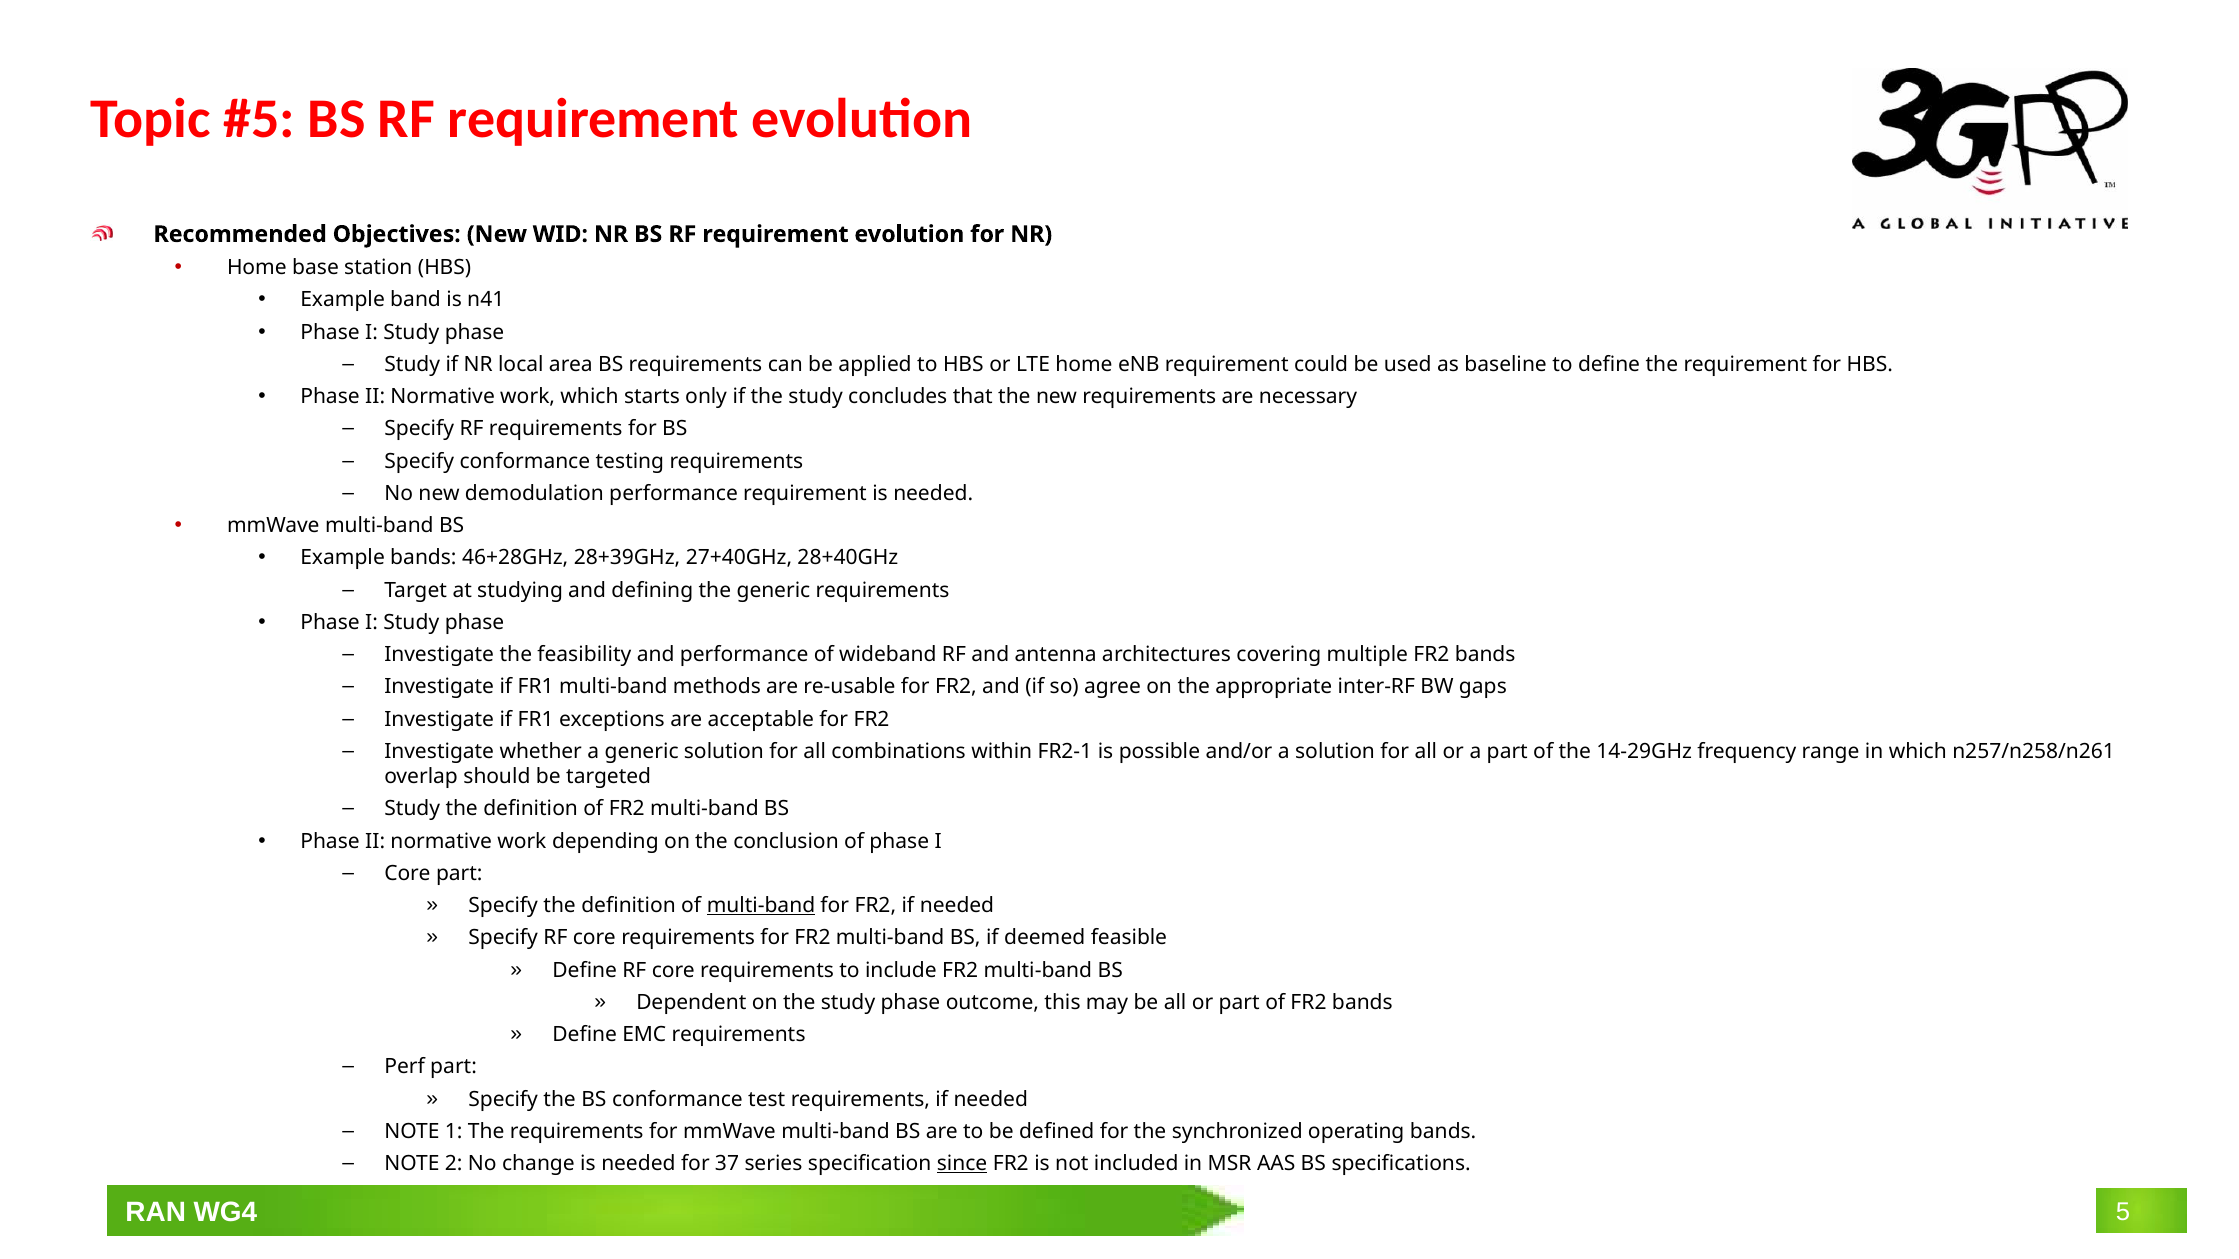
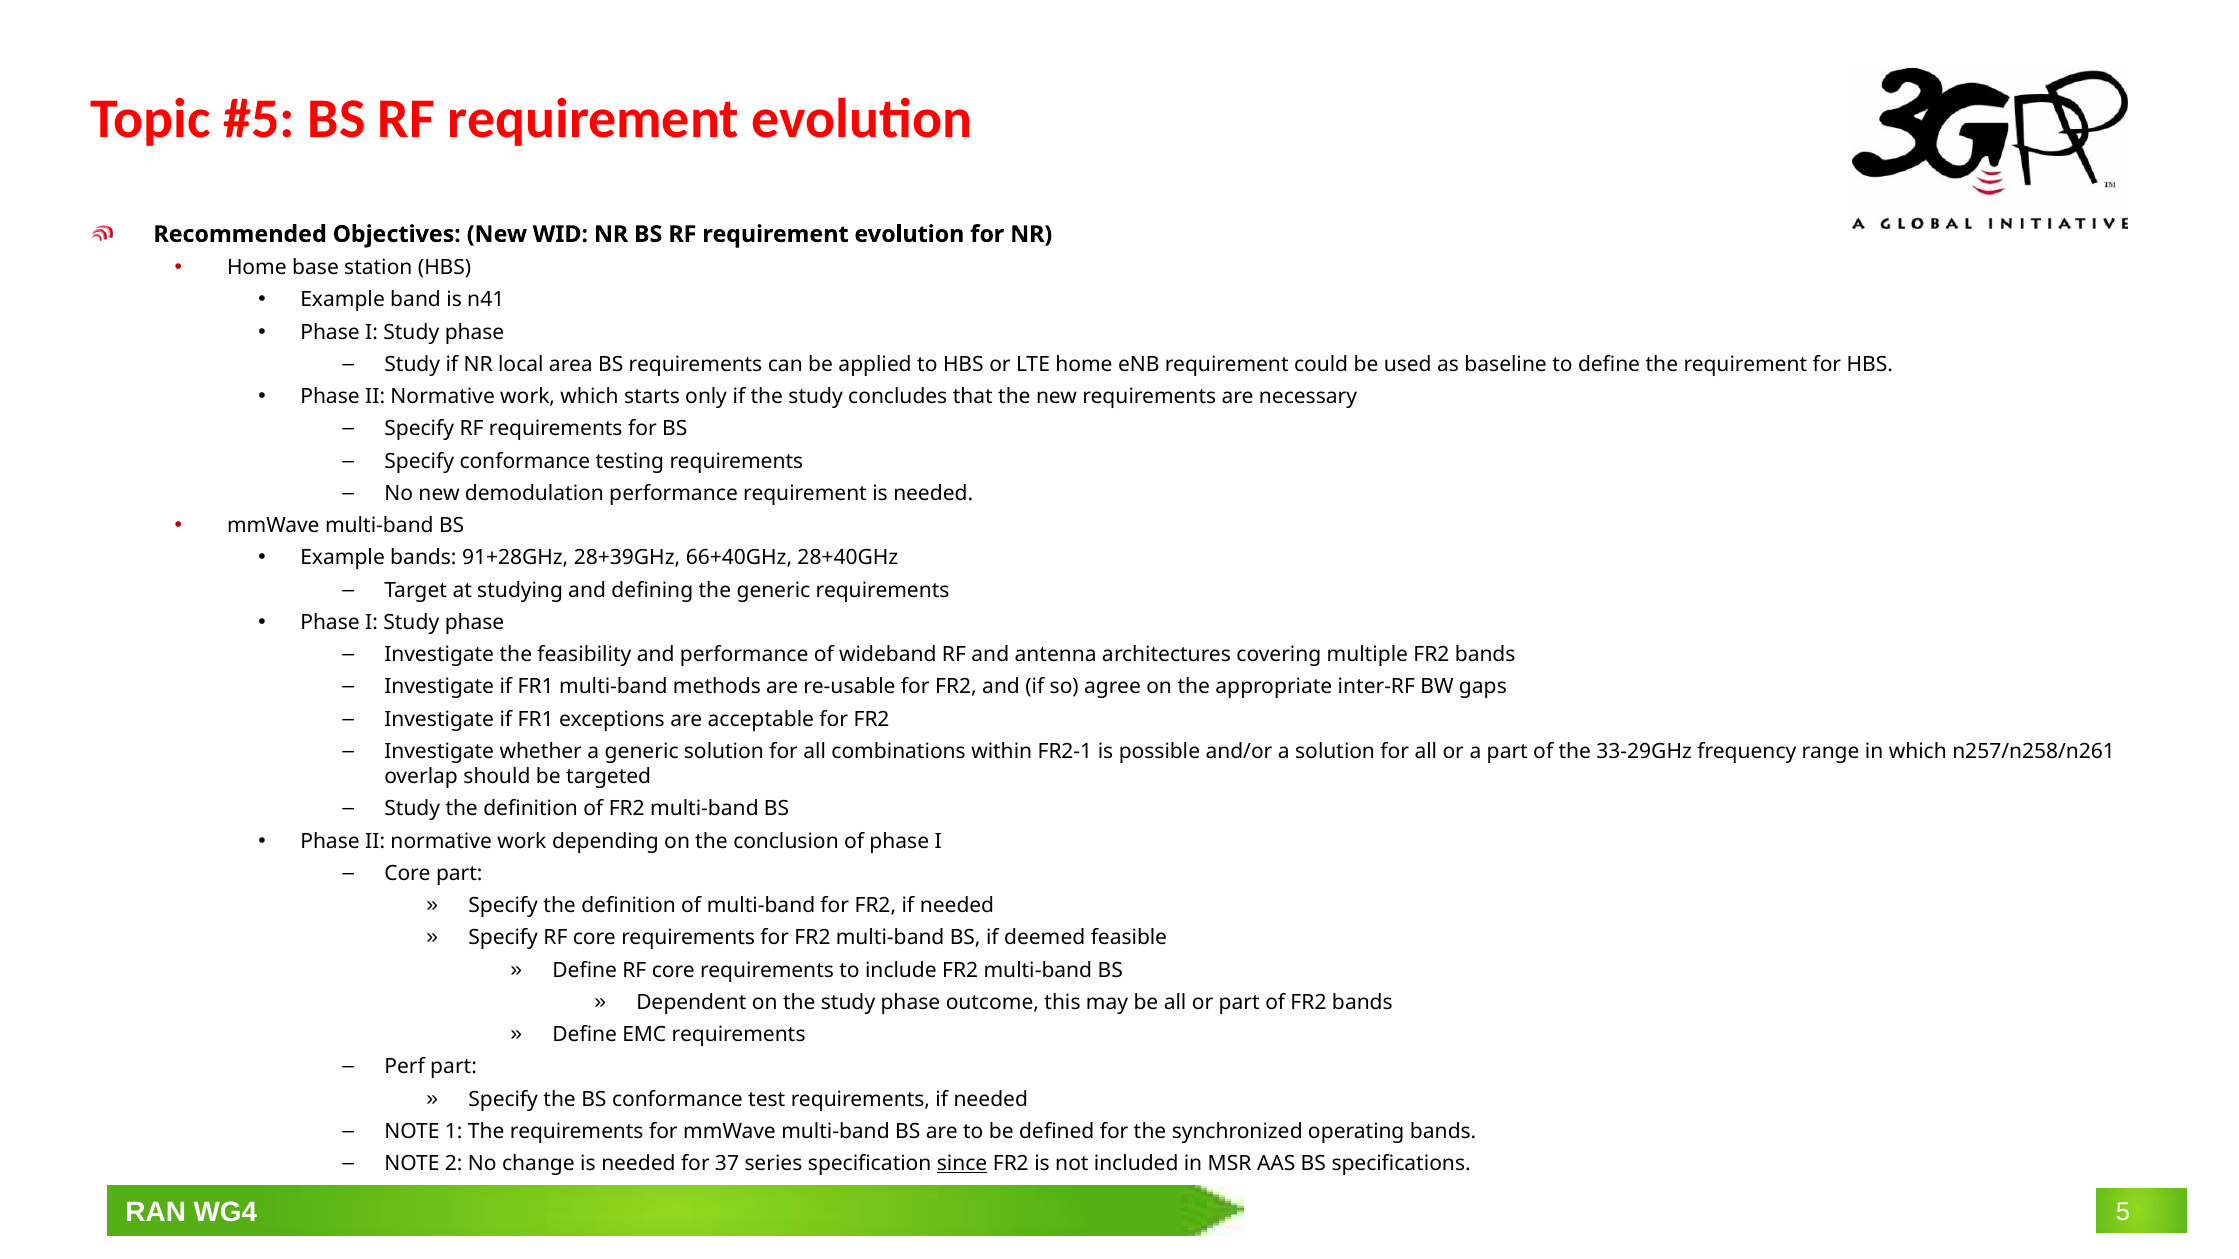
46+28GHz: 46+28GHz -> 91+28GHz (515, 558)
27+40GHz: 27+40GHz -> 66+40GHz (739, 558)
14-29GHz: 14-29GHz -> 33-29GHz (1644, 752)
multi-band underline: present -> none (761, 906)
